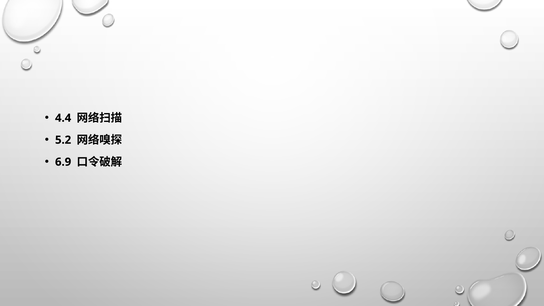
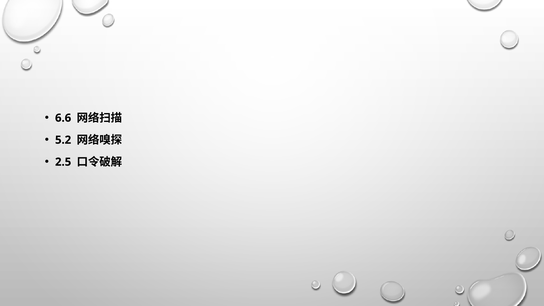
4.4: 4.4 -> 6.6 (63, 118)
6.9: 6.9 -> 2.5 (63, 162)
